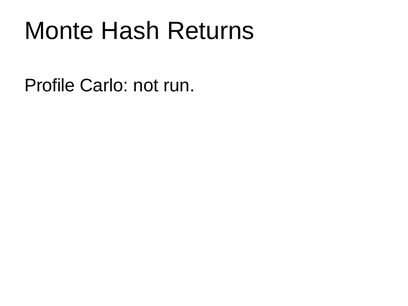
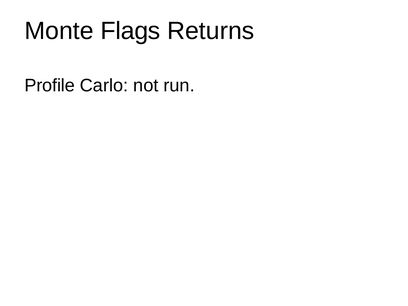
Hash: Hash -> Flags (130, 31)
